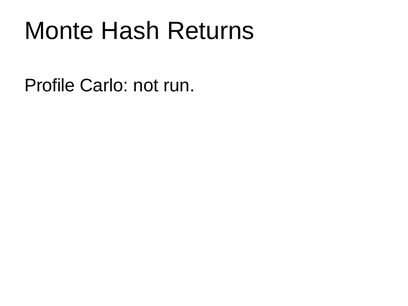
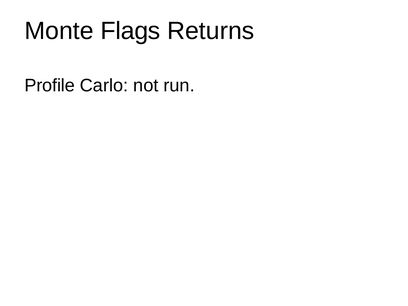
Hash: Hash -> Flags (130, 31)
